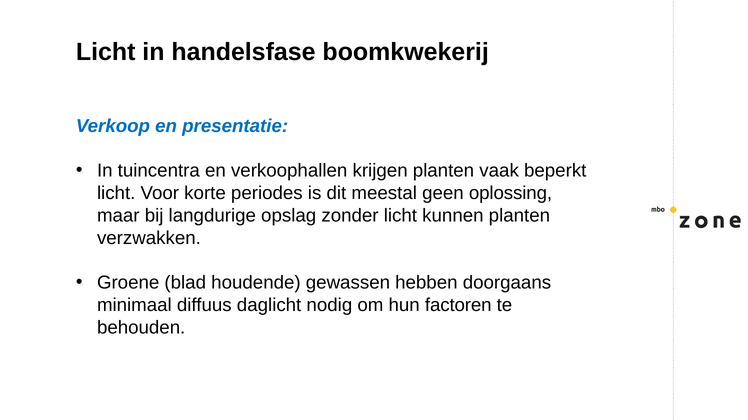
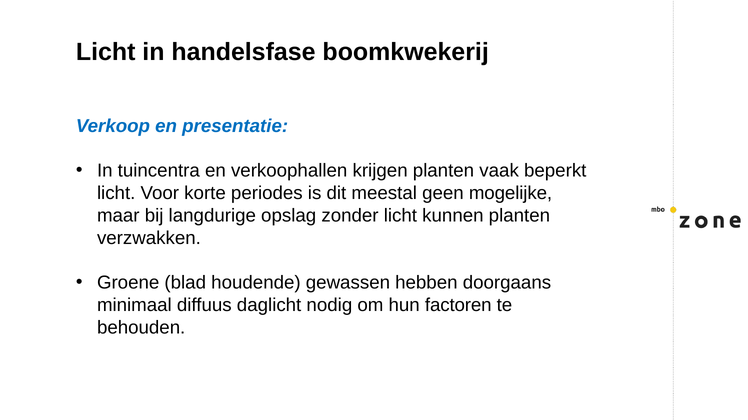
oplossing: oplossing -> mogelijke (511, 193)
